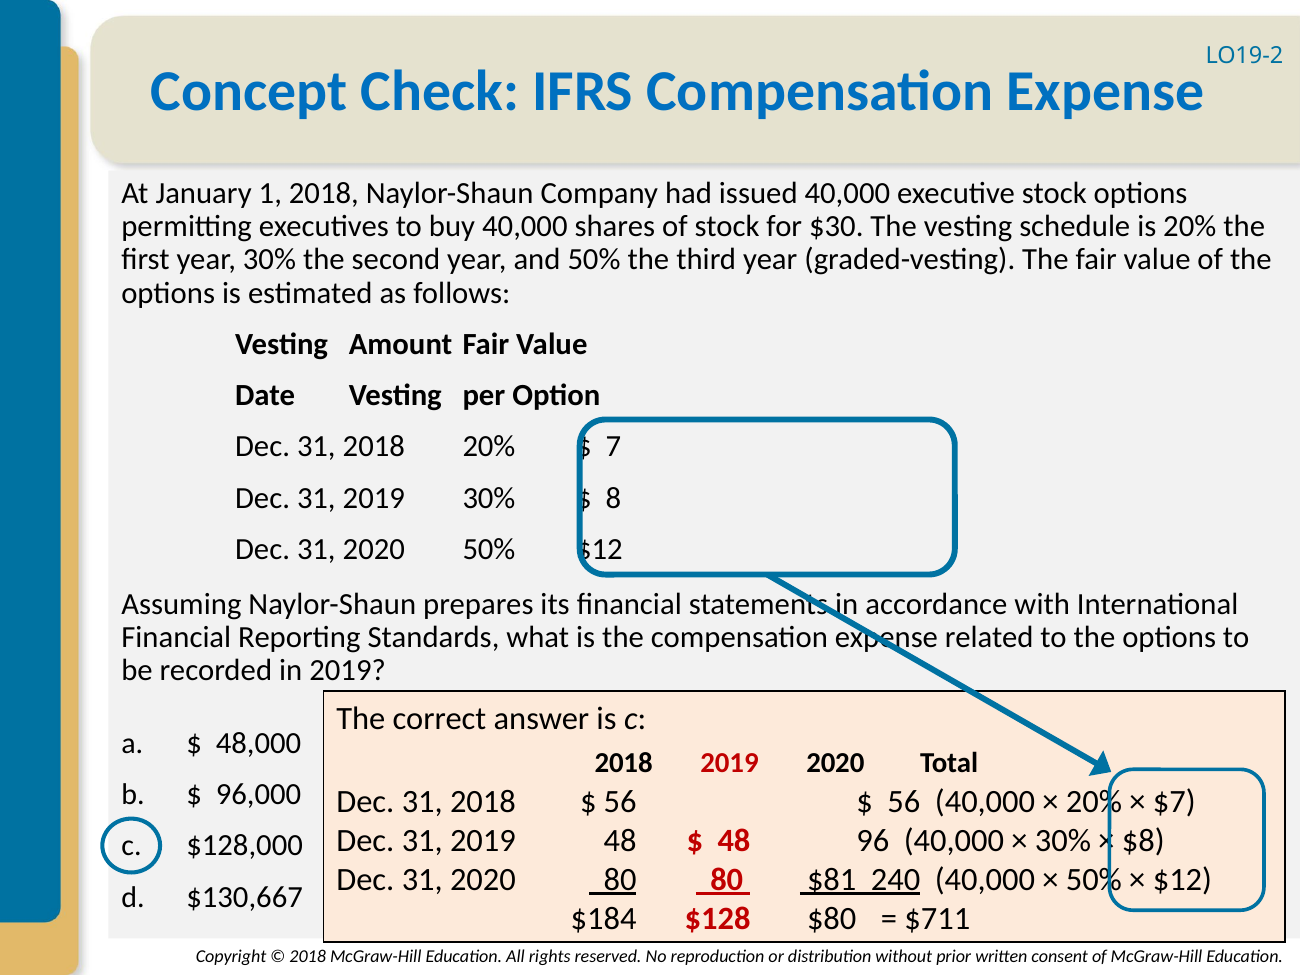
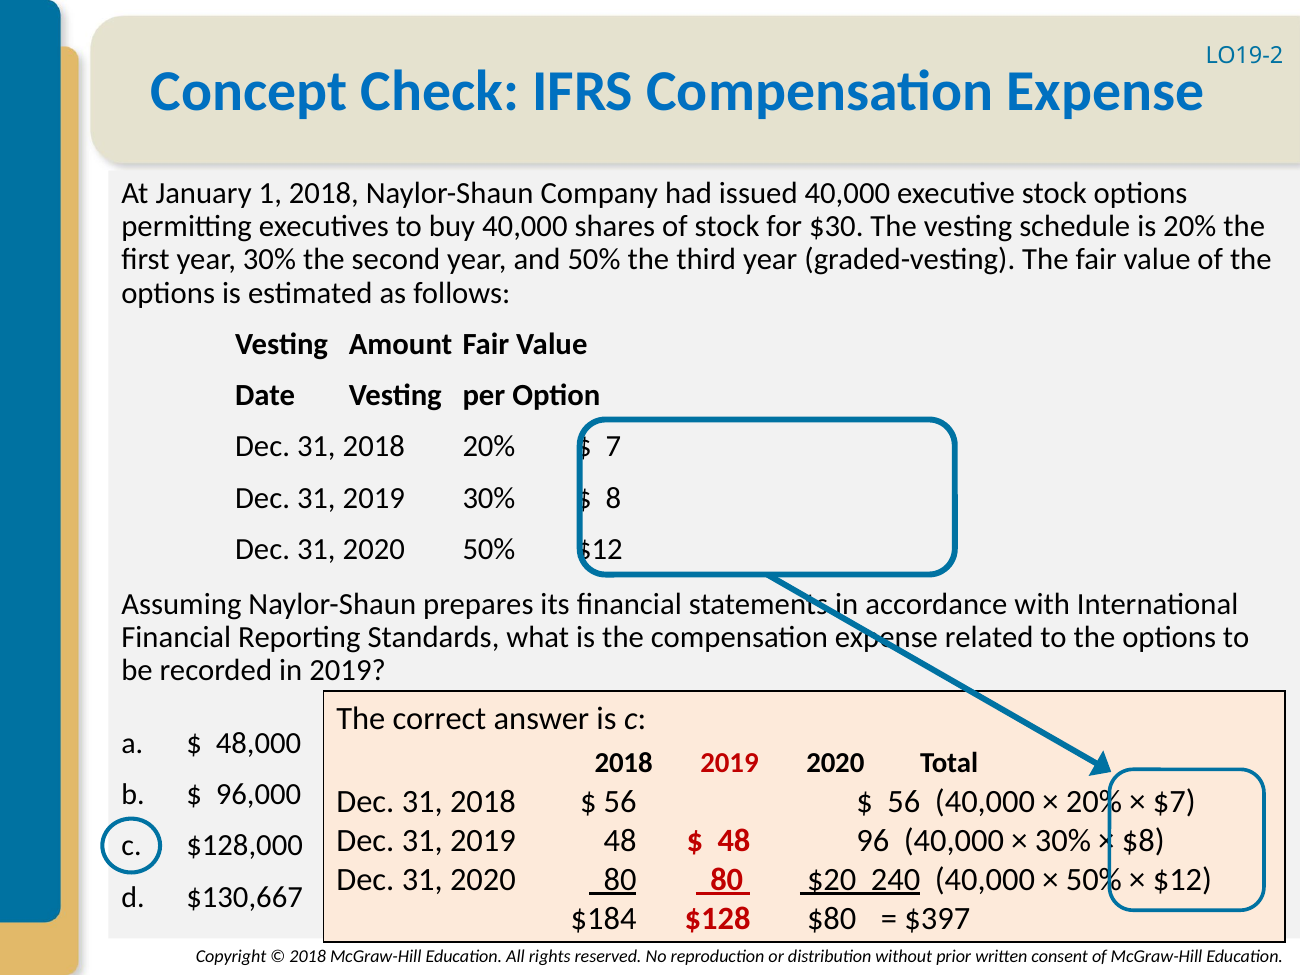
$81: $81 -> $20 (832, 879)
$711: $711 -> $397 (937, 918)
